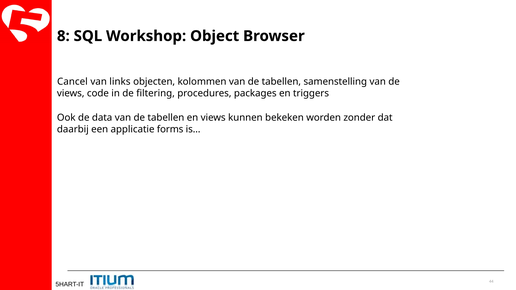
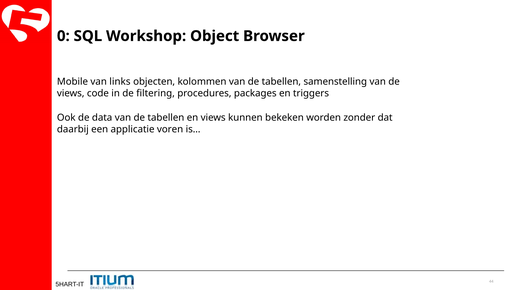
8: 8 -> 0 (63, 36)
Cancel: Cancel -> Mobile (72, 82)
forms: forms -> voren (170, 129)
